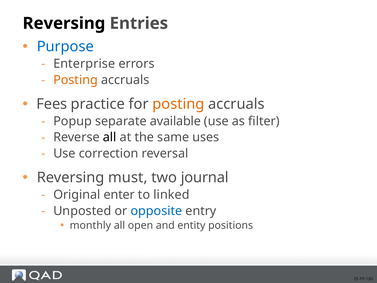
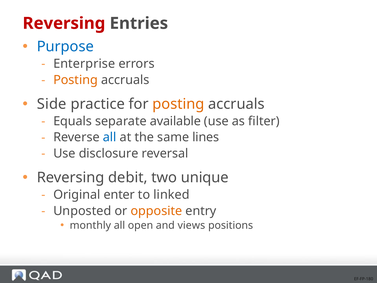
Reversing colour: black -> red (64, 23)
Fees: Fees -> Side (52, 104)
Popup: Popup -> Equals (73, 121)
all colour: black -> blue (110, 137)
uses: uses -> lines (206, 137)
correction: correction -> disclosure (109, 153)
must: must -> debit (128, 177)
journal: journal -> unique (205, 177)
opposite colour: blue -> orange (156, 211)
entity: entity -> views (191, 225)
